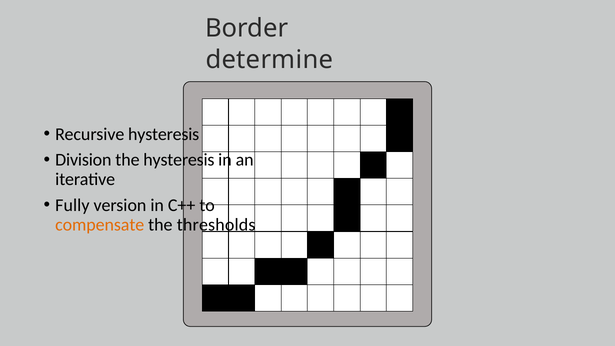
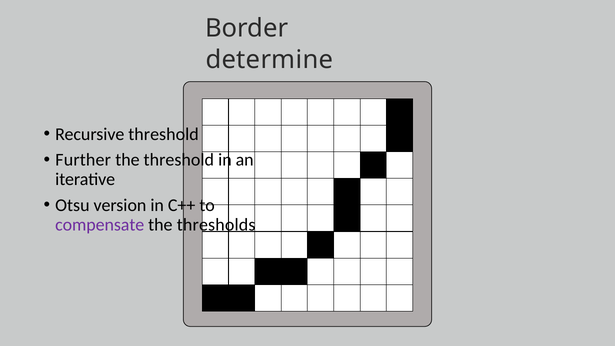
Recursive hysteresis: hysteresis -> threshold (164, 134)
Division: Division -> Further (83, 160)
the hysteresis: hysteresis -> threshold (179, 160)
Fully: Fully -> Otsu (72, 205)
compensate colour: orange -> purple (100, 225)
